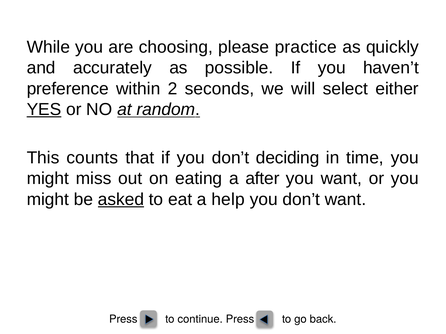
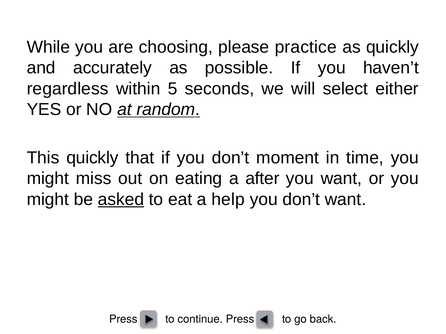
preference: preference -> regardless (68, 89)
2: 2 -> 5 (173, 89)
YES underline: present -> none (44, 110)
This counts: counts -> quickly (92, 158)
deciding: deciding -> moment (288, 158)
